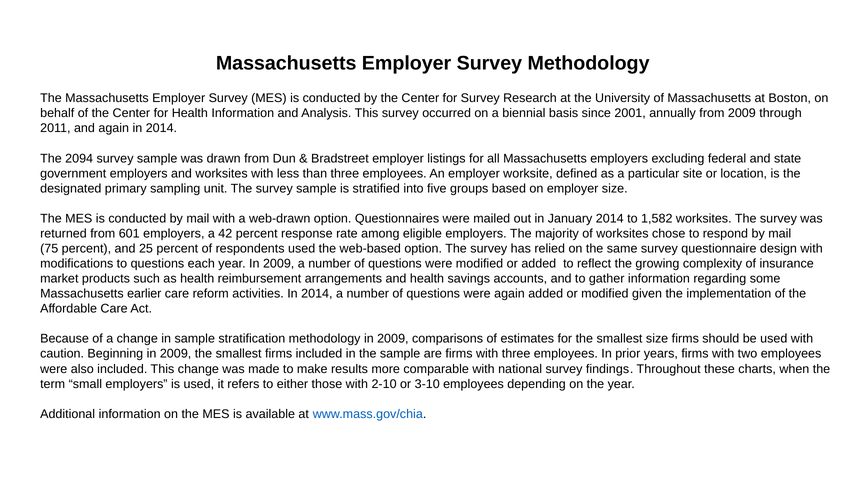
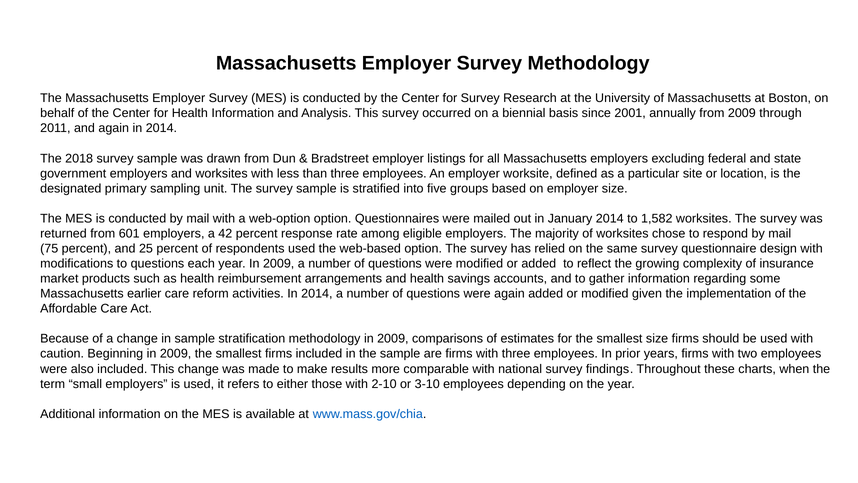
2094: 2094 -> 2018 (79, 158)
web-drawn: web-drawn -> web-option (280, 218)
